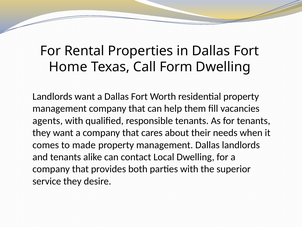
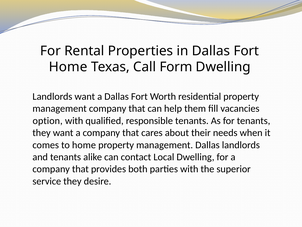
agents: agents -> option (48, 120)
to made: made -> home (84, 145)
